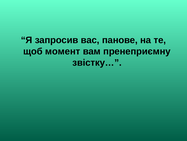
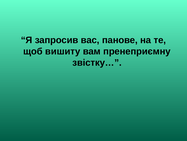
момент: момент -> вишиту (63, 51)
